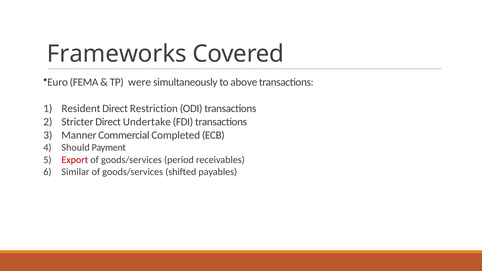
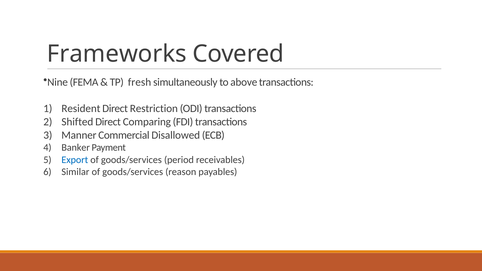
Euro: Euro -> Nine (58, 82)
were: were -> fresh (140, 82)
Stricter: Stricter -> Shifted (77, 122)
Undertake: Undertake -> Comparing (147, 122)
Completed: Completed -> Disallowed (176, 135)
Should: Should -> Banker (76, 148)
Export colour: red -> blue (75, 160)
shifted: shifted -> reason (181, 172)
